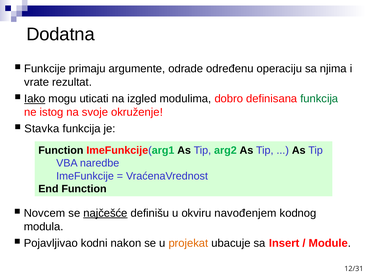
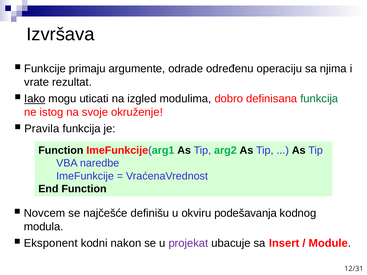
Dodatna: Dodatna -> Izvršava (60, 34)
Stavka: Stavka -> Pravila (42, 129)
najčešće underline: present -> none (105, 213)
navođenjem: navođenjem -> podešavanja (246, 213)
Pojavljivao: Pojavljivao -> Eksponent (51, 243)
projekat colour: orange -> purple (188, 243)
